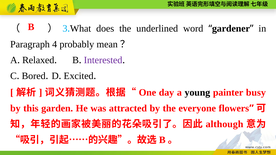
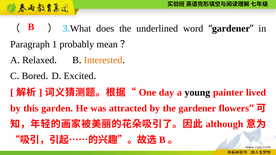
4: 4 -> 1 (55, 44)
Interested colour: purple -> orange (103, 60)
busy: busy -> lived (256, 93)
the everyone: everyone -> gardener (197, 108)
